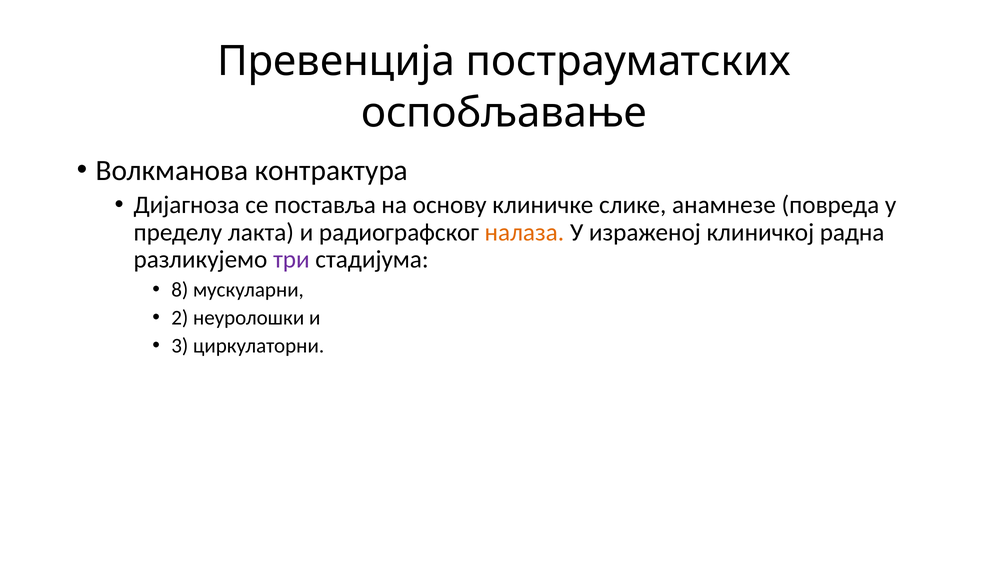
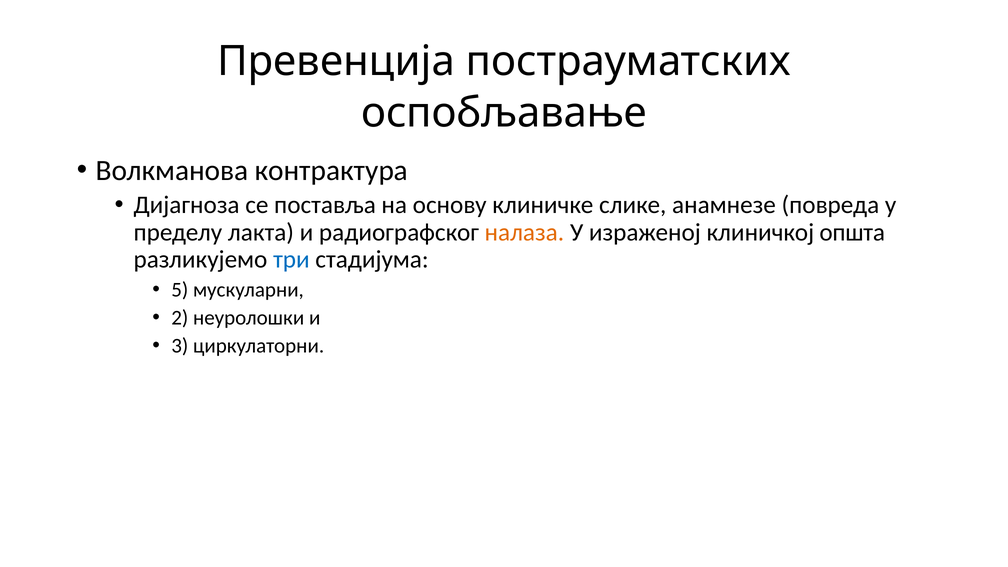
радна: радна -> општа (852, 232)
три colour: purple -> blue (291, 260)
8: 8 -> 5 (180, 290)
